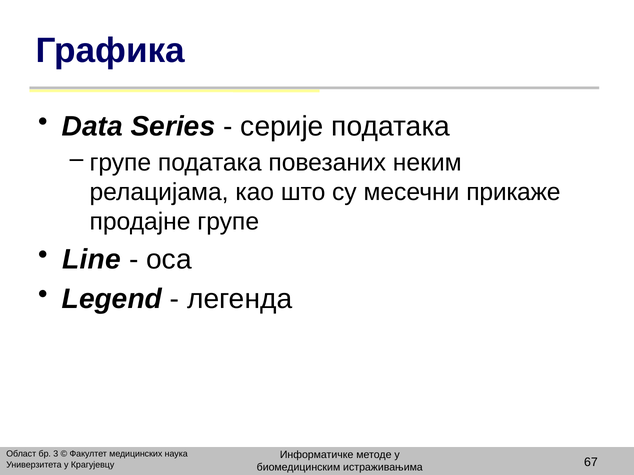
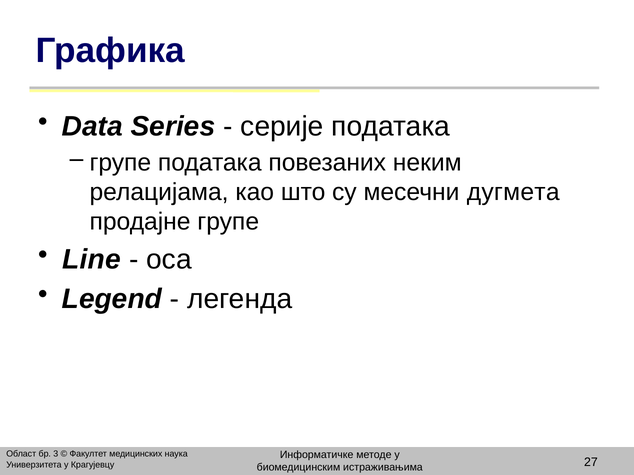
прикаже: прикаже -> дугмета (513, 192)
67: 67 -> 27 (591, 462)
